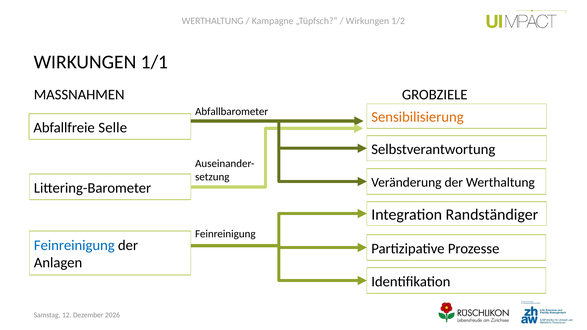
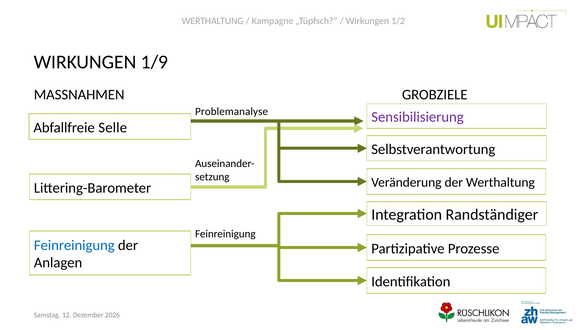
1/1: 1/1 -> 1/9 (154, 62)
Abfallbarometer: Abfallbarometer -> Problemanalyse (232, 112)
Sensibilisierung colour: orange -> purple (417, 117)
